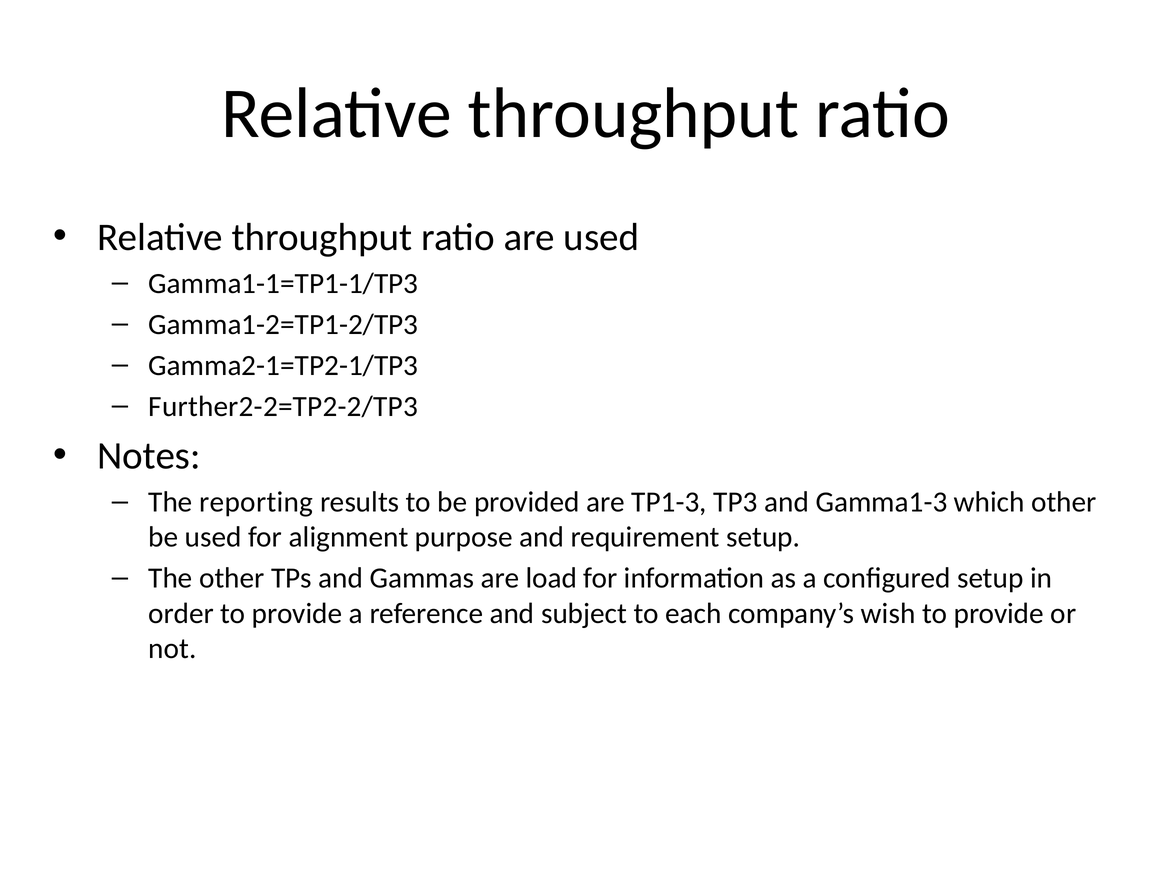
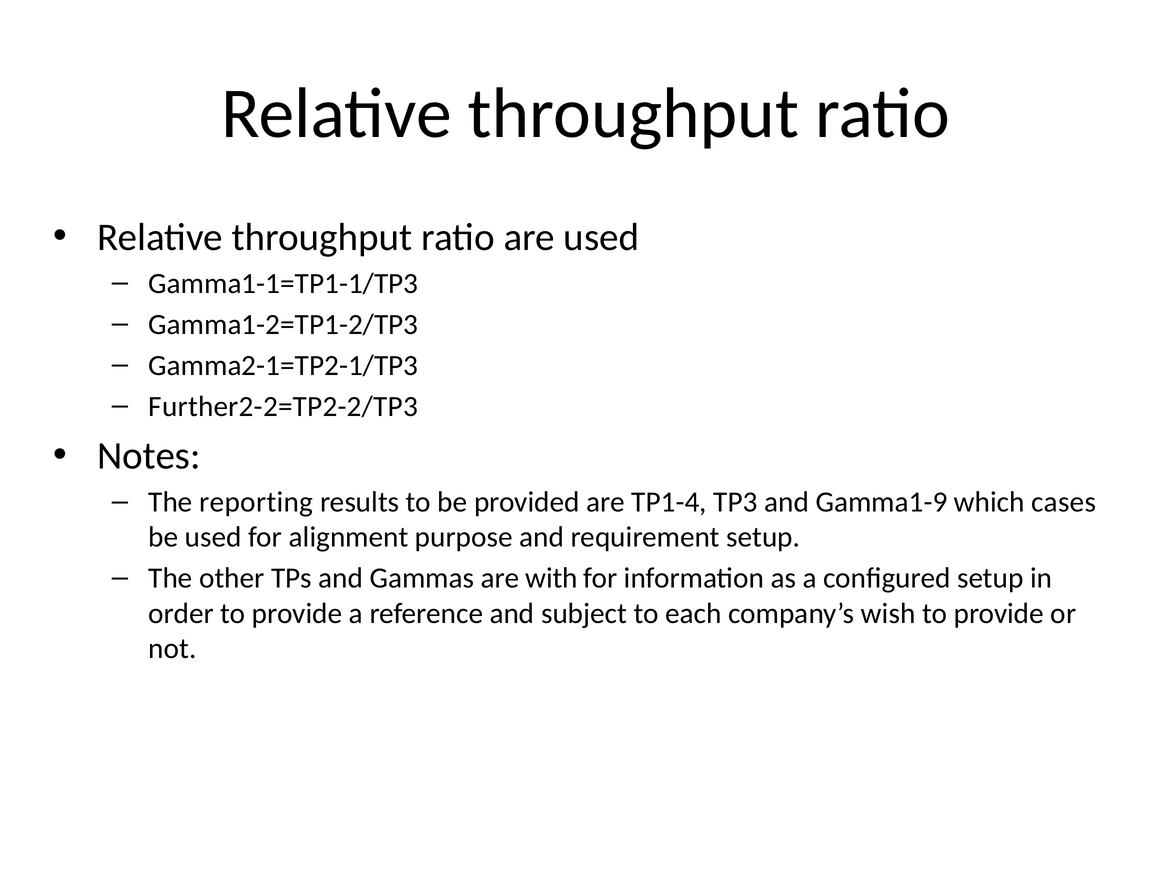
TP1-3: TP1-3 -> TP1-4 (669, 502)
Gamma1-3: Gamma1-3 -> Gamma1-9 (882, 502)
which other: other -> cases (1064, 502)
load: load -> with (551, 578)
